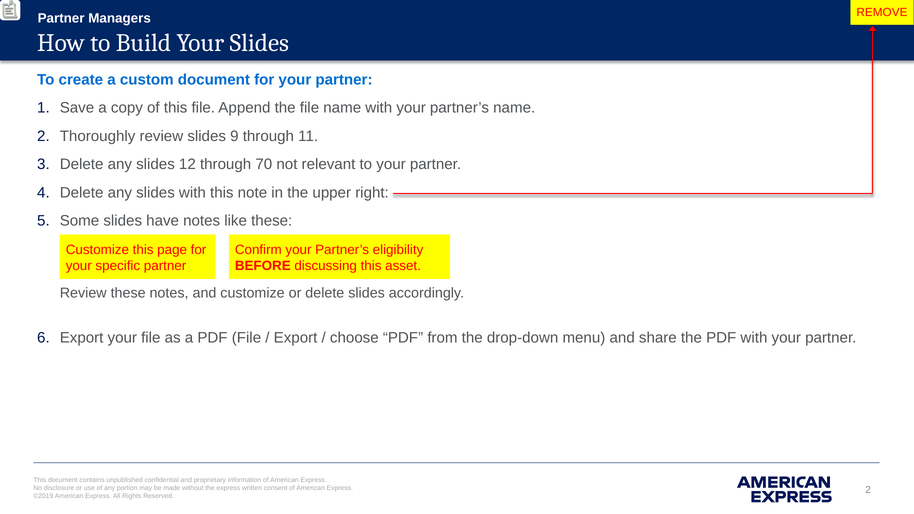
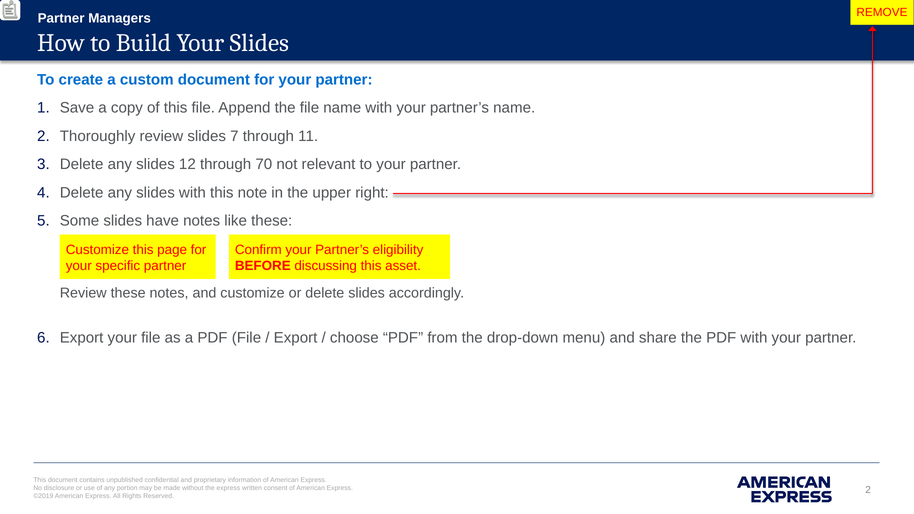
9: 9 -> 7 (234, 136)
